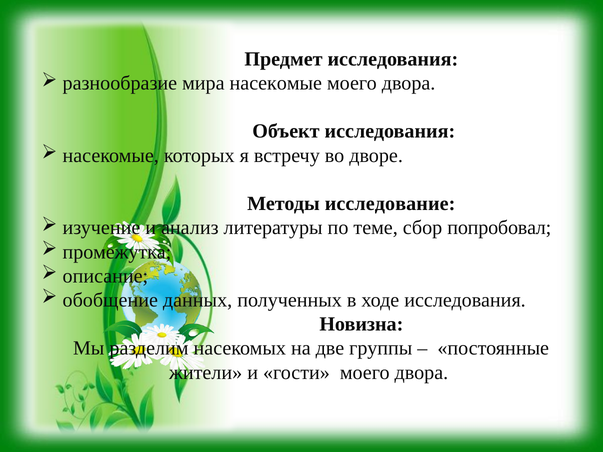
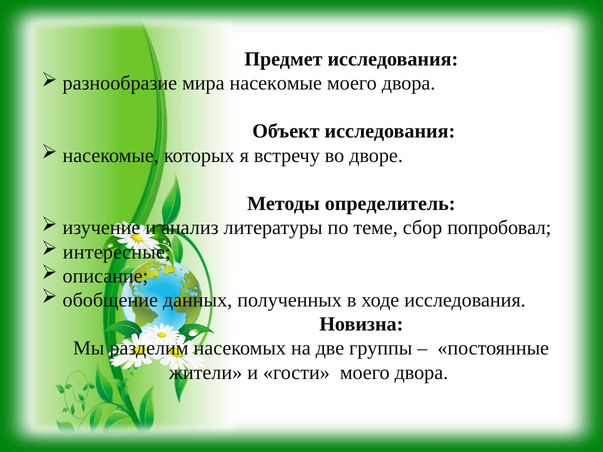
исследование: исследование -> определитель (390, 204)
промежутка: промежутка -> интересные (117, 252)
